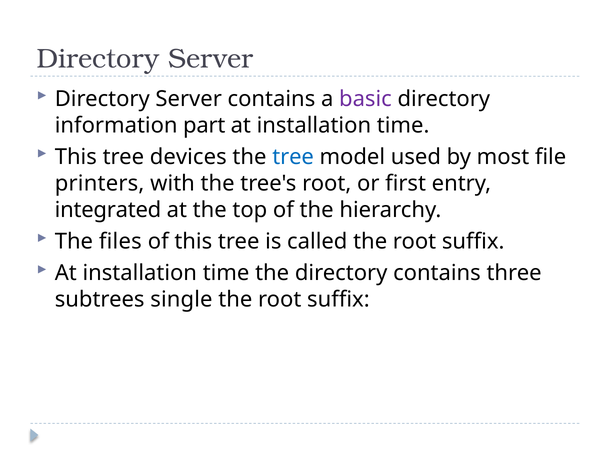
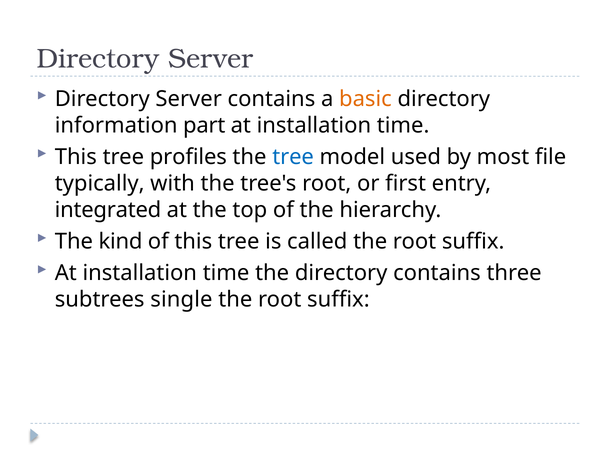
basic colour: purple -> orange (365, 99)
devices: devices -> profiles (188, 157)
printers: printers -> typically (100, 184)
files: files -> kind (121, 242)
